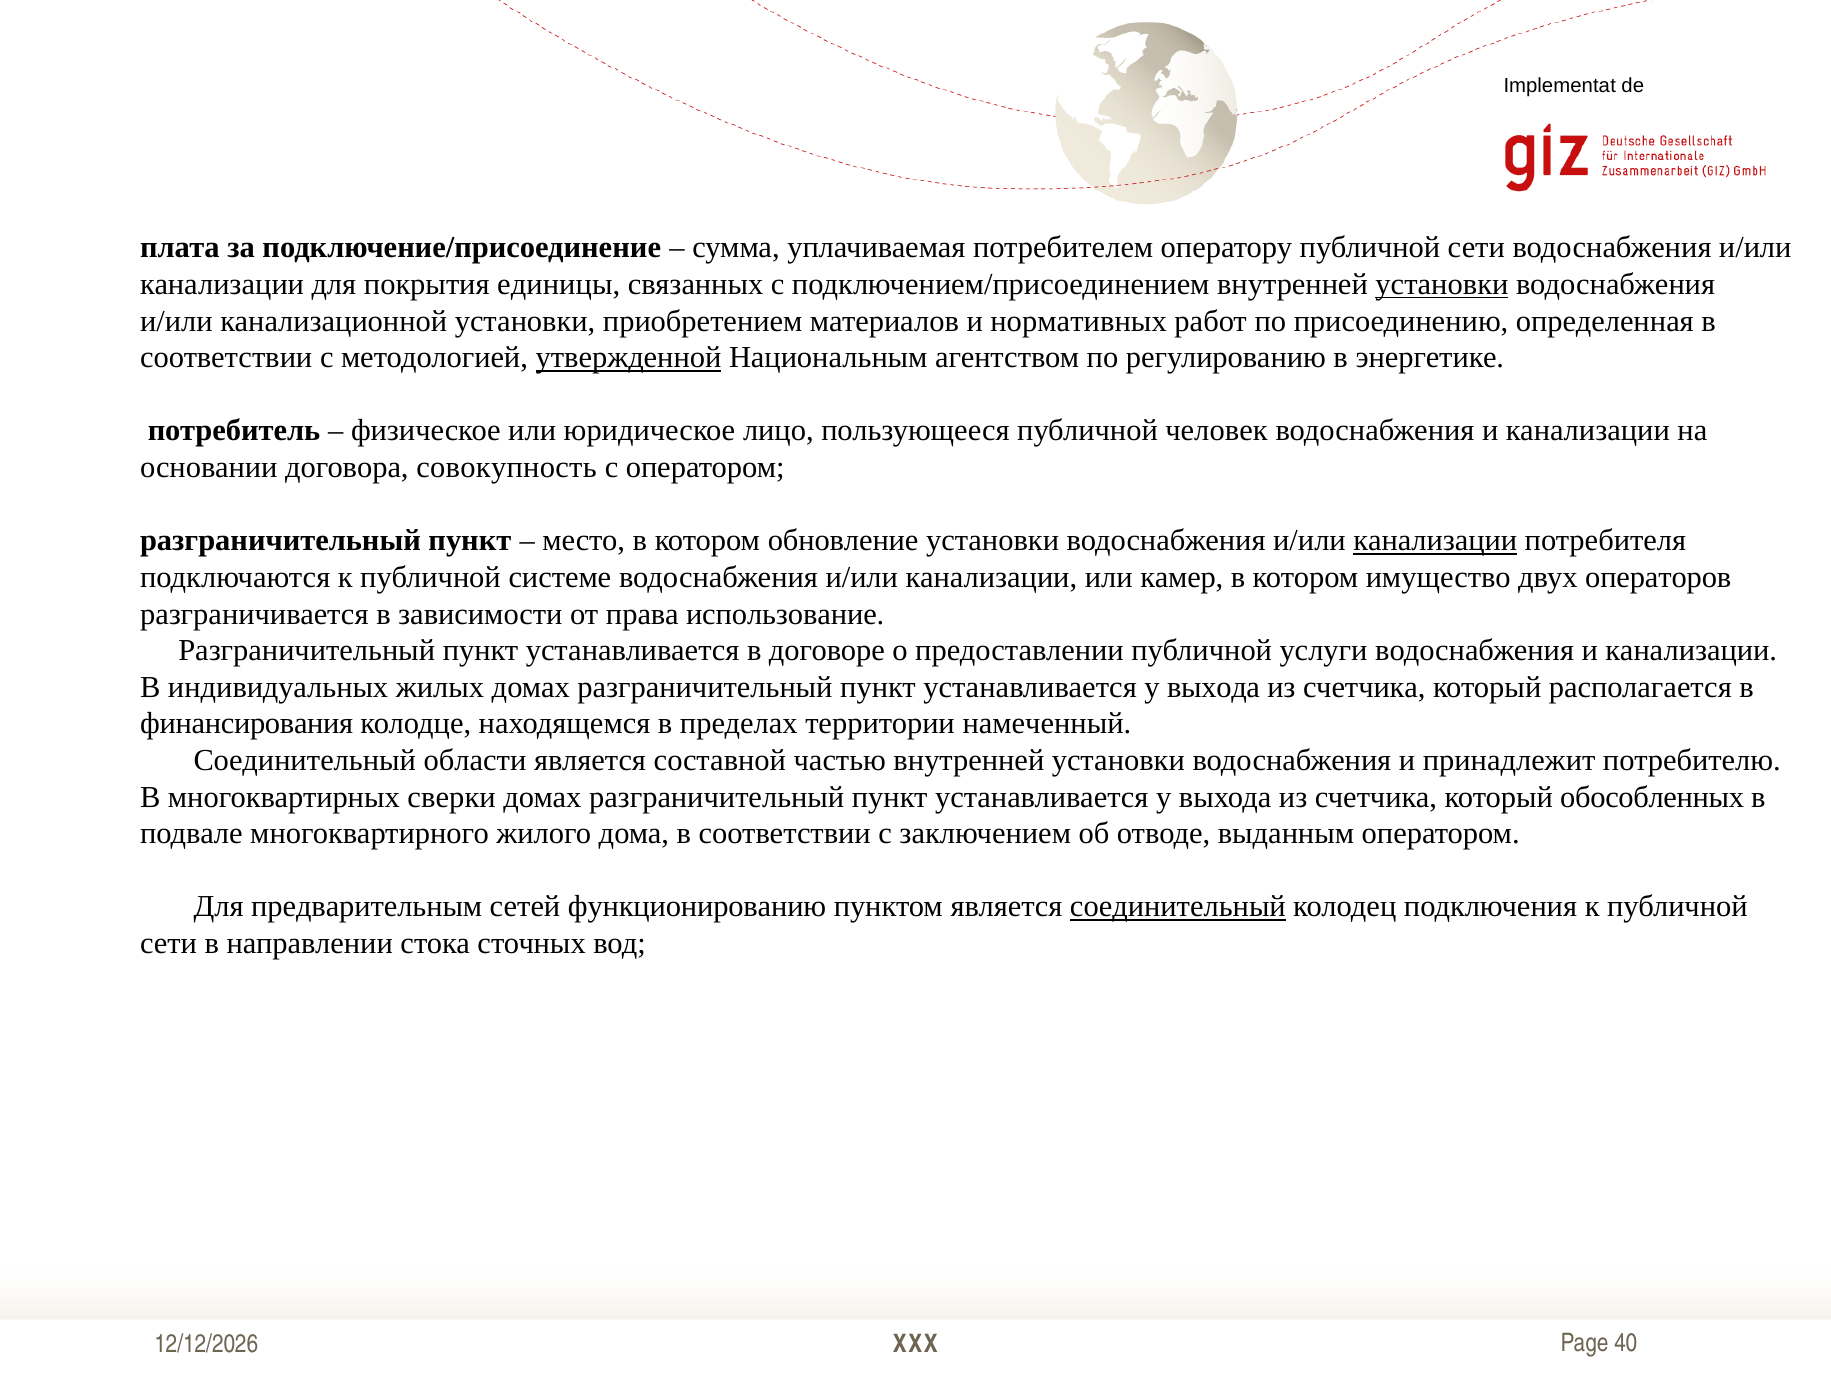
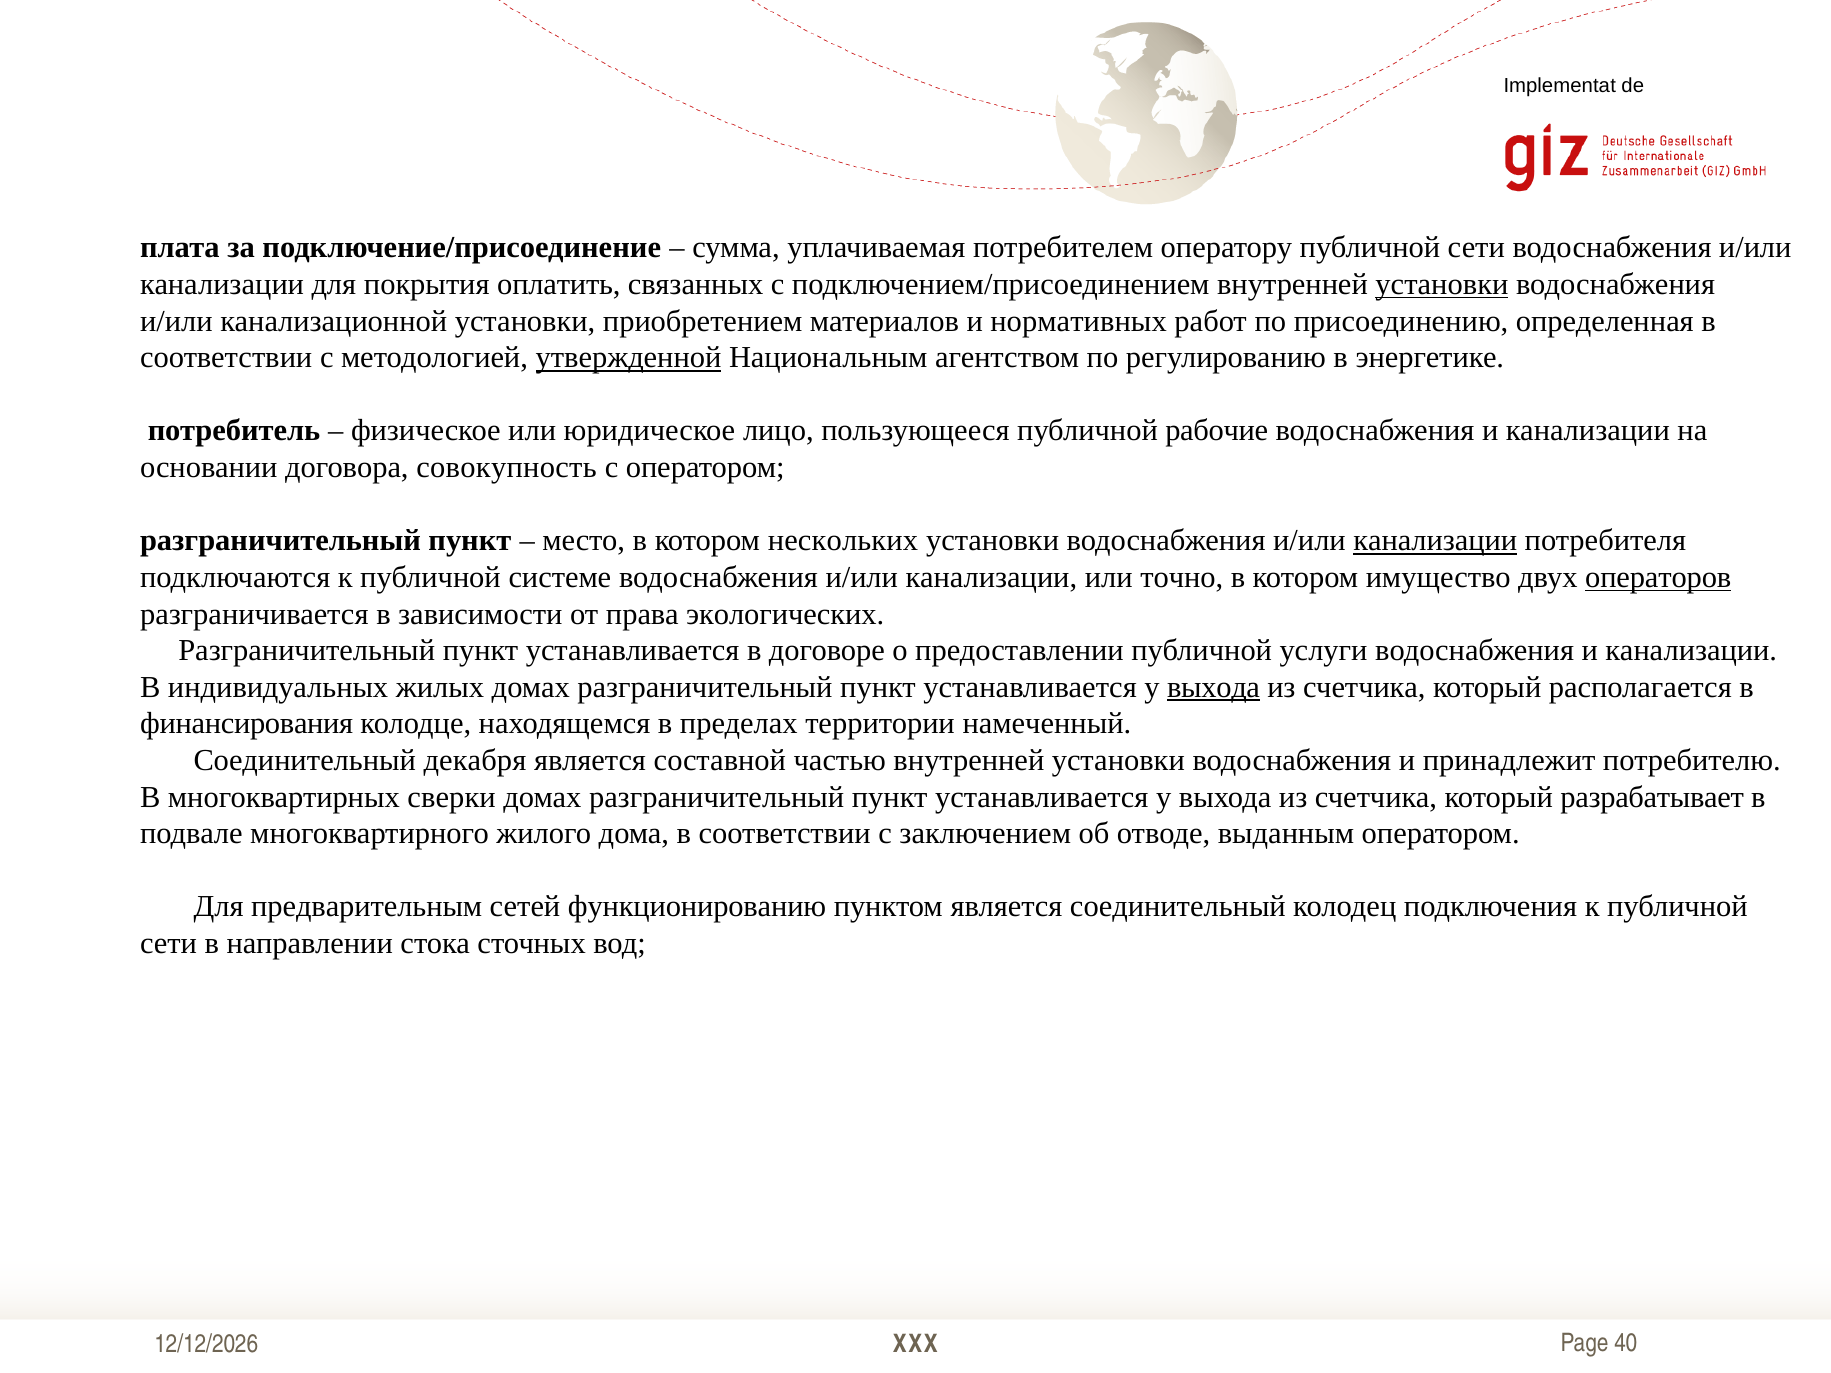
единицы: единицы -> оплатить (559, 284)
человек: человек -> рабочие (1217, 431)
обновление: обновление -> нескольких (843, 541)
камер: камер -> точно (1182, 577)
операторов underline: none -> present (1658, 577)
использование: использование -> экологических (785, 614)
выхода underline: none -> present (1214, 687)
области: области -> декабря (475, 761)
обособленных: обособленных -> разрабатывает (1652, 797)
соединительный underline: present -> none (1178, 907)
